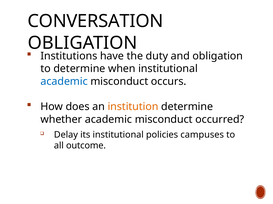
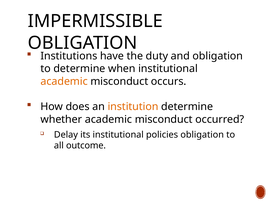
CONVERSATION: CONVERSATION -> IMPERMISSIBLE (95, 21)
academic colour: blue -> orange (64, 82)
policies campuses: campuses -> obligation (202, 135)
